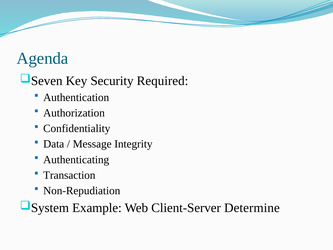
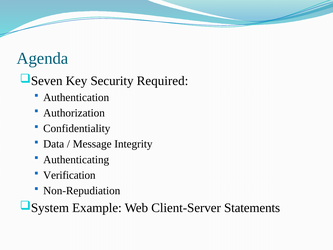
Transaction: Transaction -> Verification (69, 175)
Determine: Determine -> Statements (252, 208)
